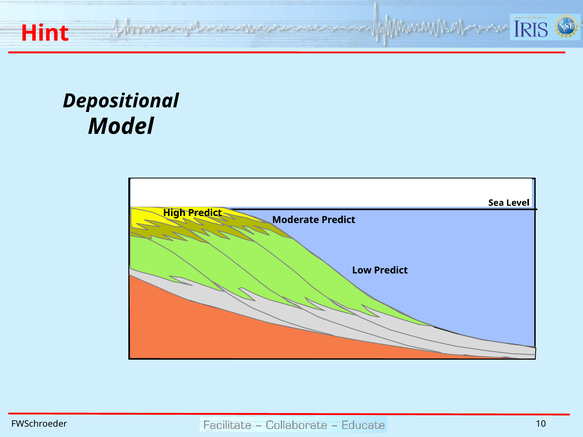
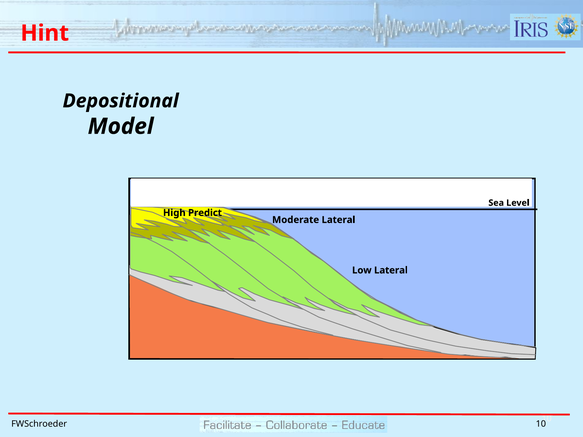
Moderate Predict: Predict -> Lateral (338, 220)
Low Predict: Predict -> Lateral (391, 270)
